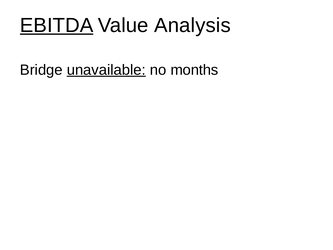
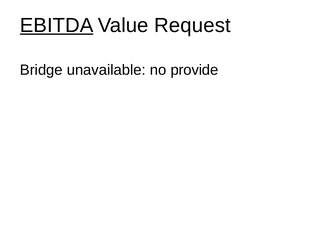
Analysis: Analysis -> Request (192, 25)
unavailable underline: present -> none (106, 70)
months: months -> provide (194, 70)
